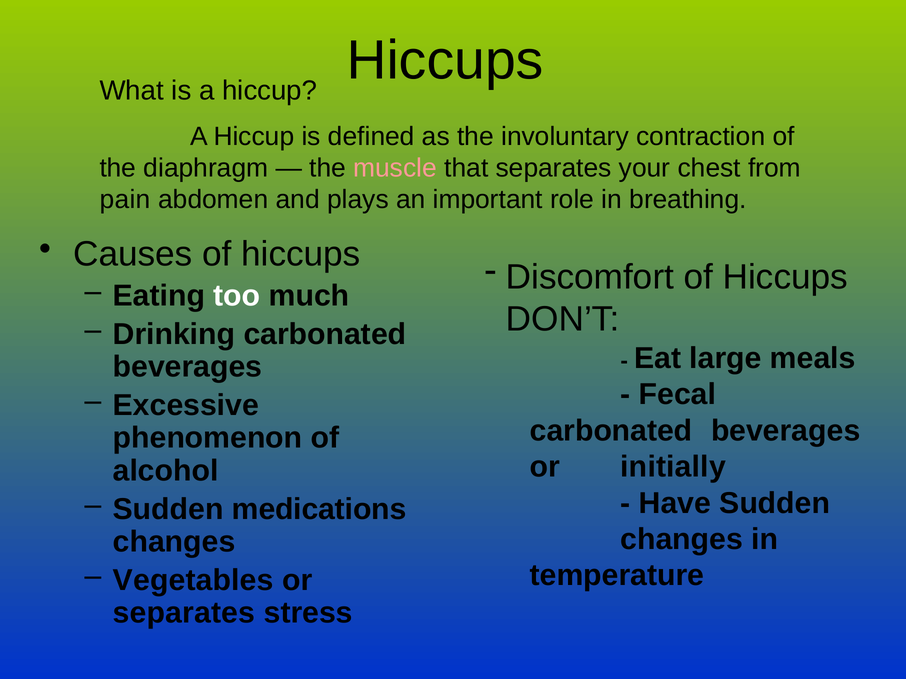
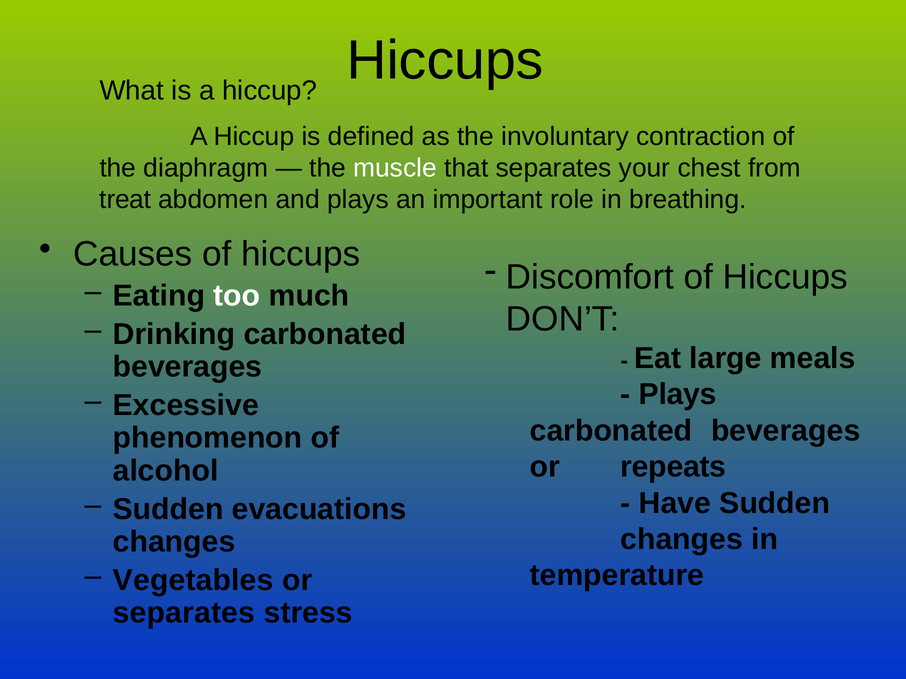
muscle colour: pink -> white (395, 168)
pain: pain -> treat (125, 200)
Fecal: Fecal -> Plays (678, 395)
initially: initially -> repeats (673, 467)
medications: medications -> evacuations (319, 510)
